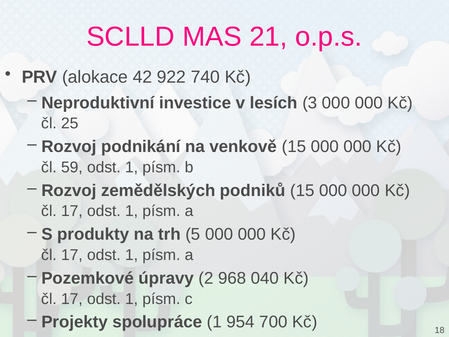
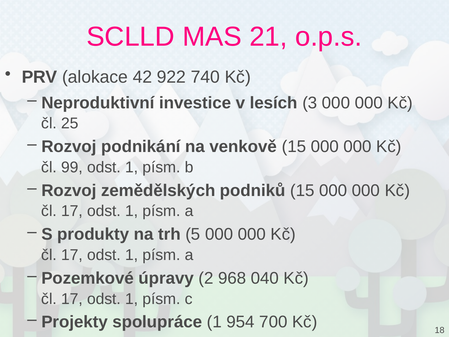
59: 59 -> 99 (72, 167)
